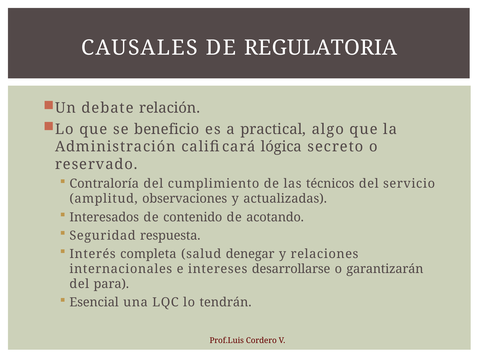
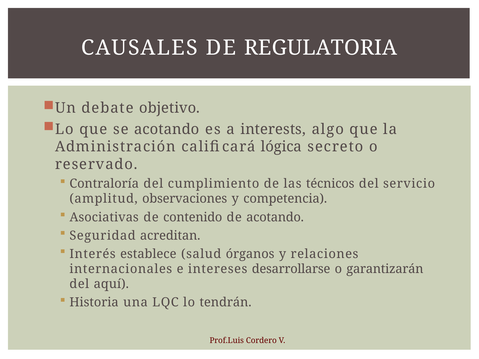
relación: relación -> objetivo (170, 108)
se beneficio: beneficio -> acotando (167, 129)
practical: practical -> interests (273, 129)
actualizadas: actualizadas -> competencia (285, 199)
Interesados: Interesados -> Asociativas (104, 217)
respuesta: respuesta -> acreditan (170, 236)
completa: completa -> establece (148, 254)
denegar: denegar -> órganos (250, 254)
para: para -> aquí (111, 284)
Esencial: Esencial -> Historia (94, 303)
